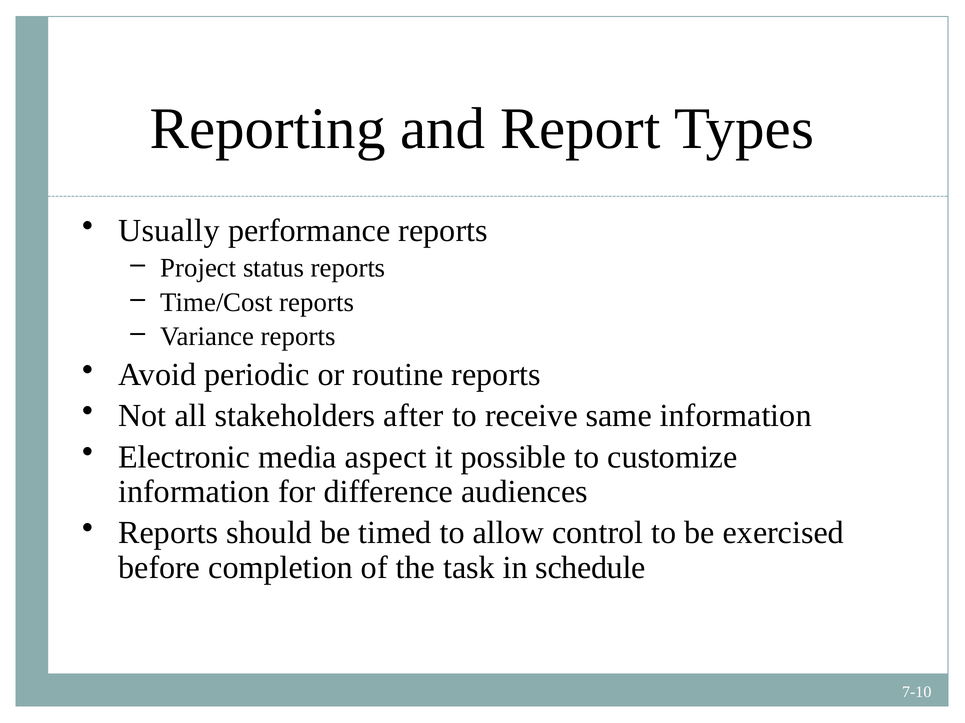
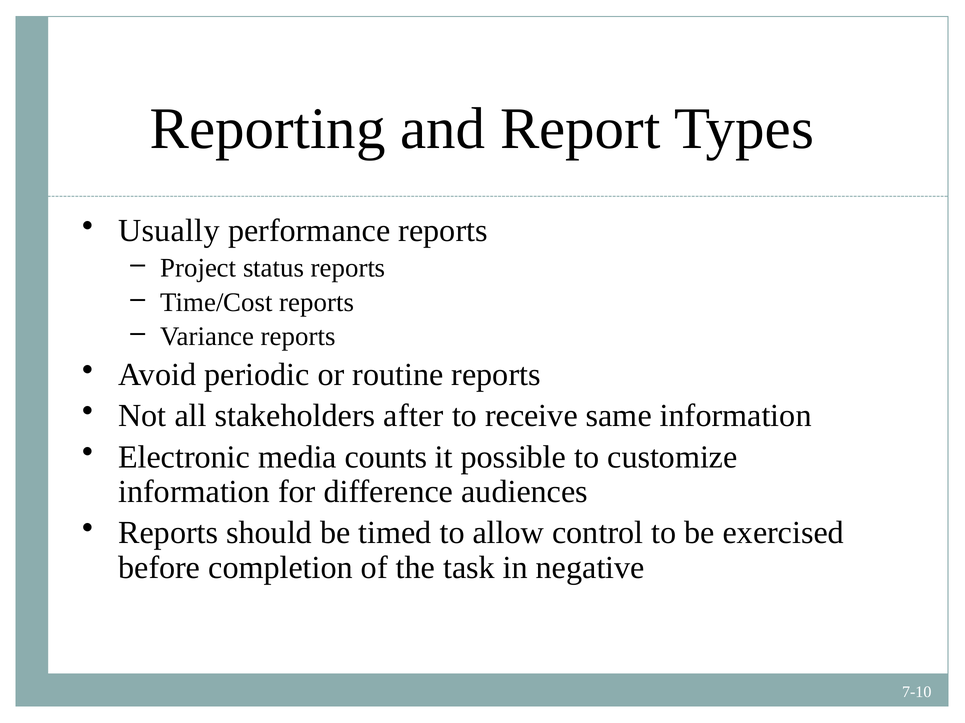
aspect: aspect -> counts (386, 457)
schedule: schedule -> negative (590, 568)
